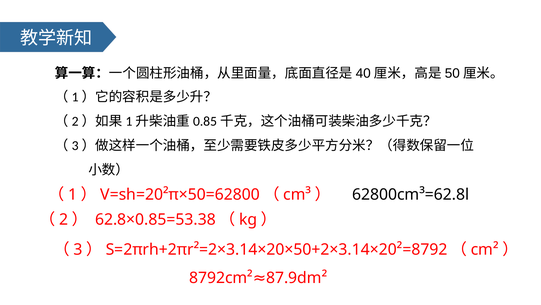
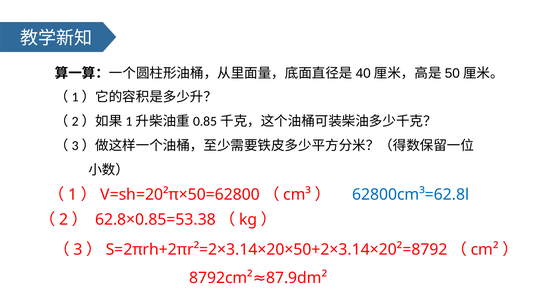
62800cm³=62.8l colour: black -> blue (411, 194)
